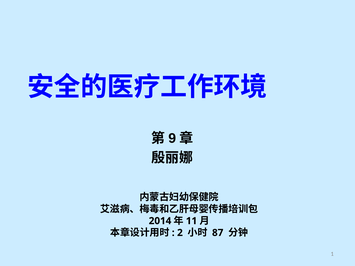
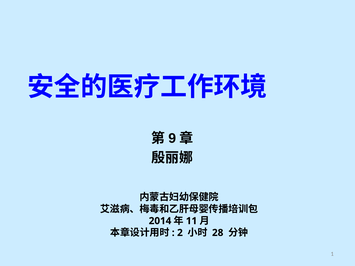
87: 87 -> 28 (218, 233)
